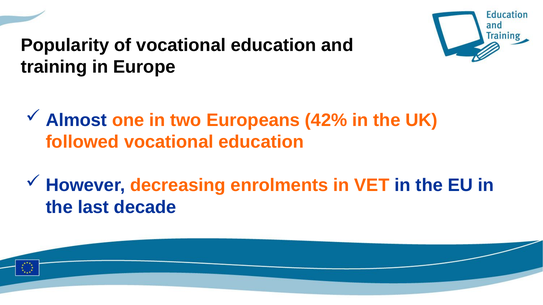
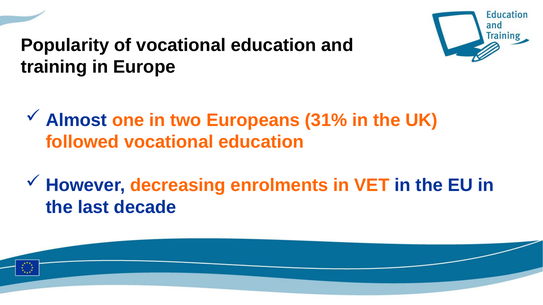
42%: 42% -> 31% (326, 120)
